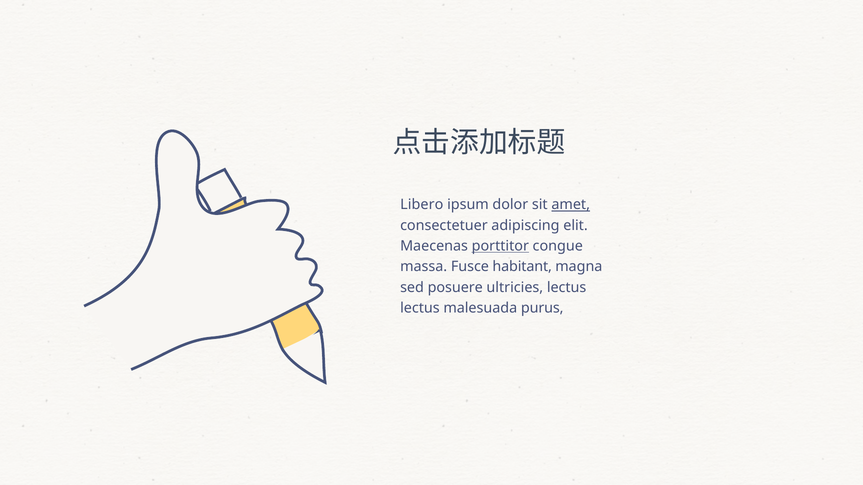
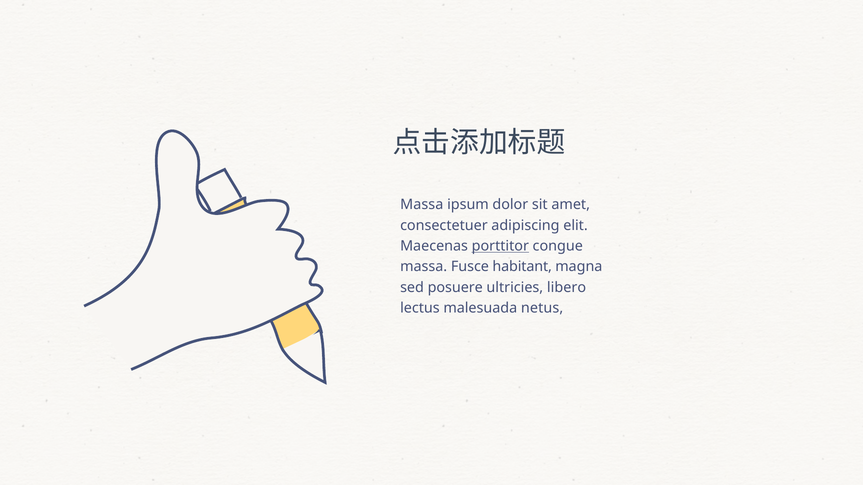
Libero: Libero -> Massa (422, 205)
amet underline: present -> none (571, 205)
ultricies lectus: lectus -> libero (567, 288)
purus: purus -> netus (542, 308)
